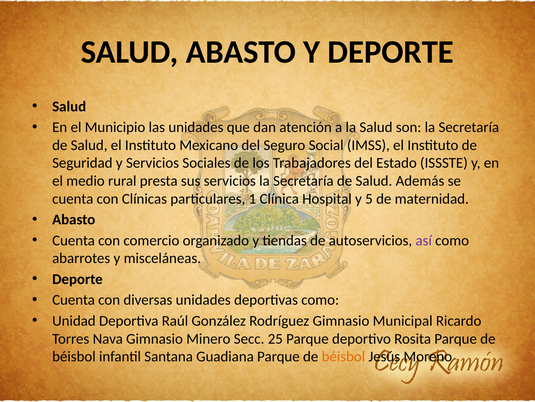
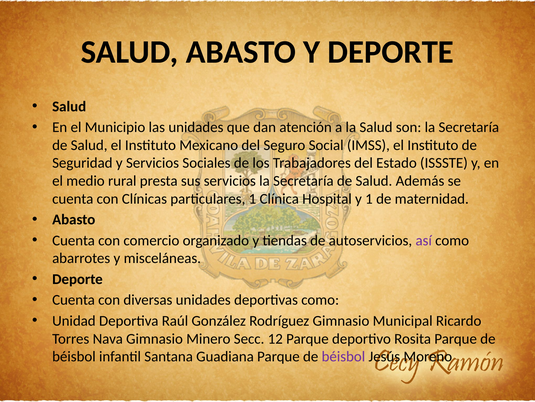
y 5: 5 -> 1 (369, 198)
25: 25 -> 12 (275, 338)
béisbol colour: orange -> purple (343, 356)
